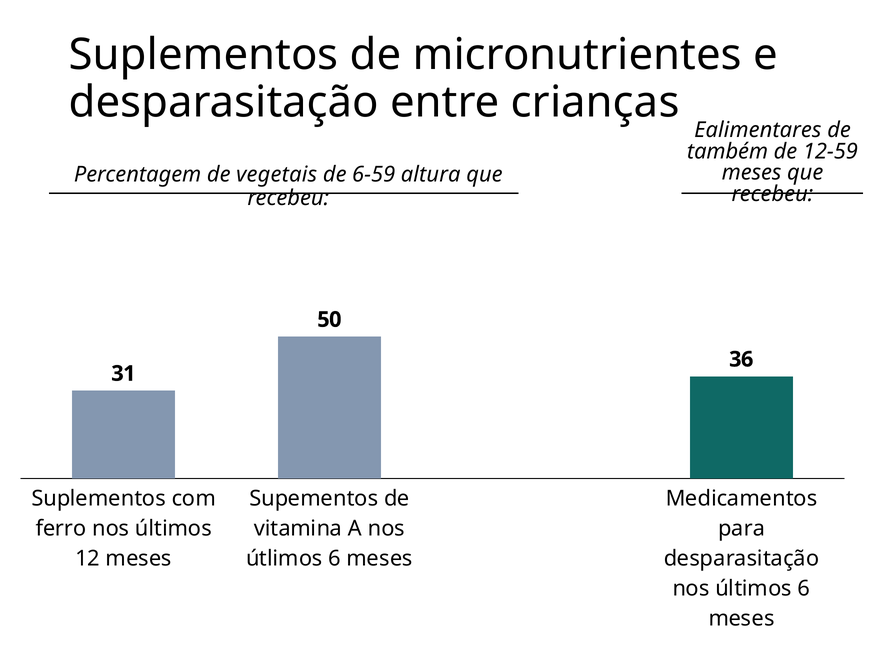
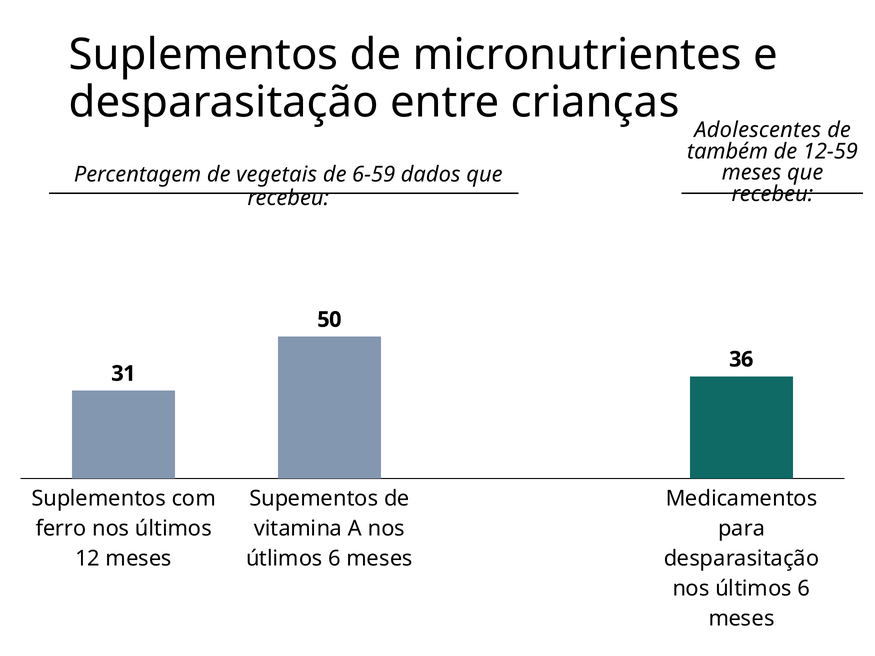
Ealimentares: Ealimentares -> Adolescentes (758, 130)
altura: altura -> dados (431, 174)
